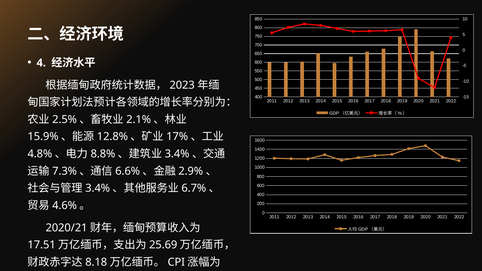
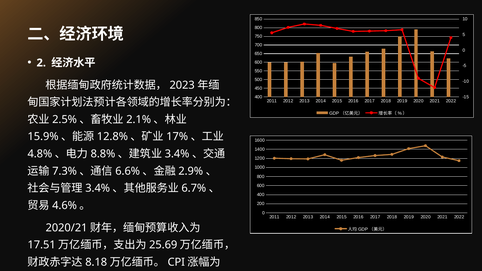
4: 4 -> 2 (41, 63)
